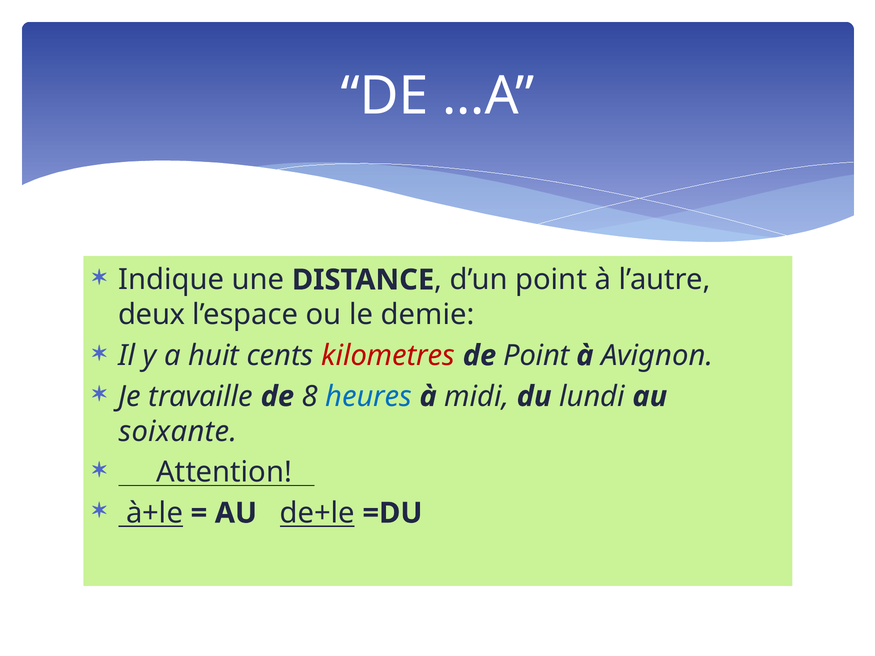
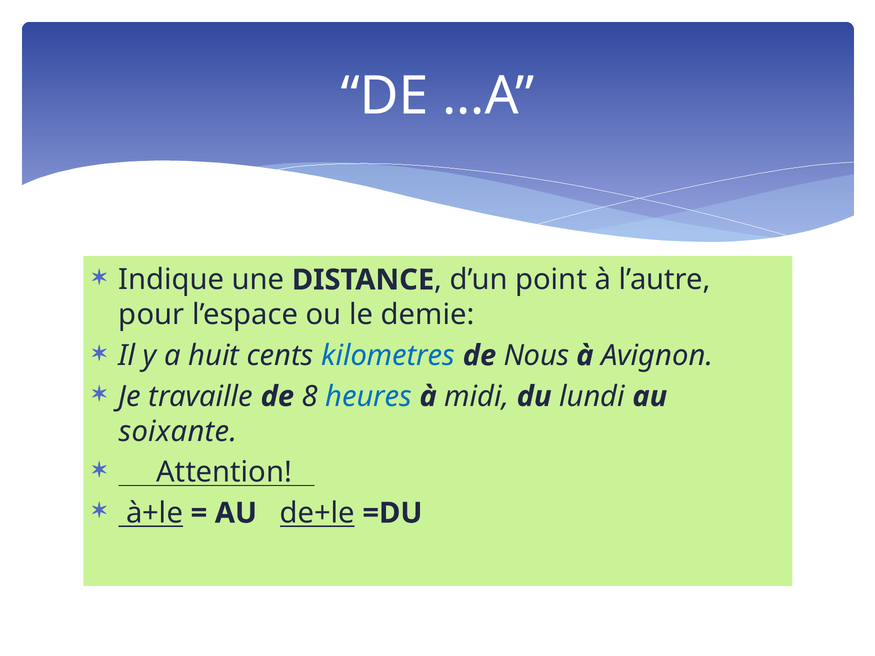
deux: deux -> pour (151, 315)
kilometres colour: red -> blue (388, 356)
de Point: Point -> Nous (536, 356)
